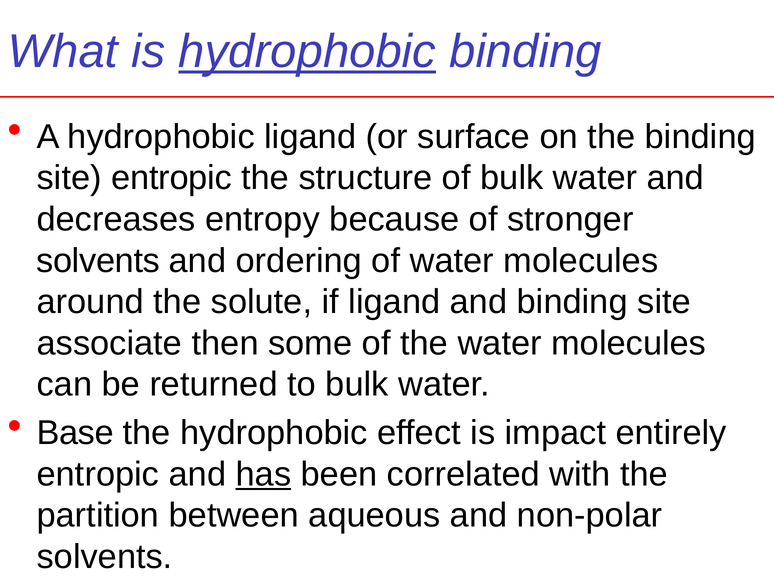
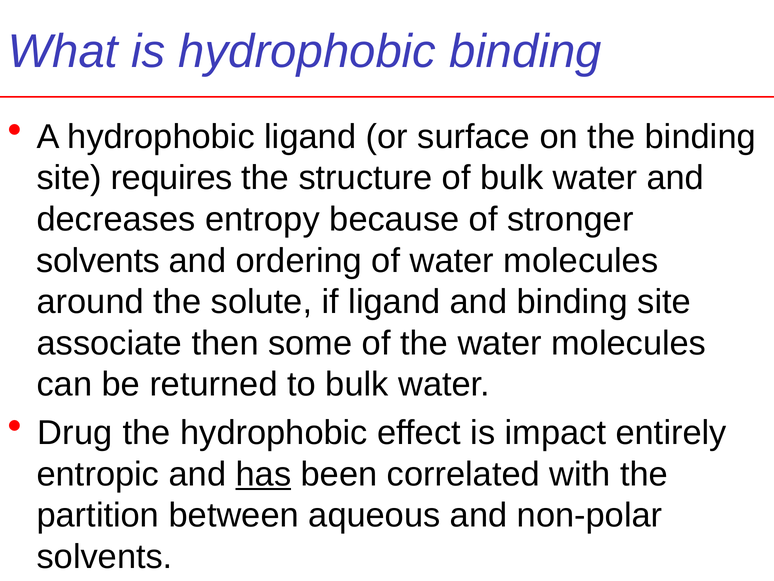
hydrophobic underline: present -> none (307, 52)
site entropic: entropic -> requires (172, 178)
Base: Base -> Drug (75, 432)
